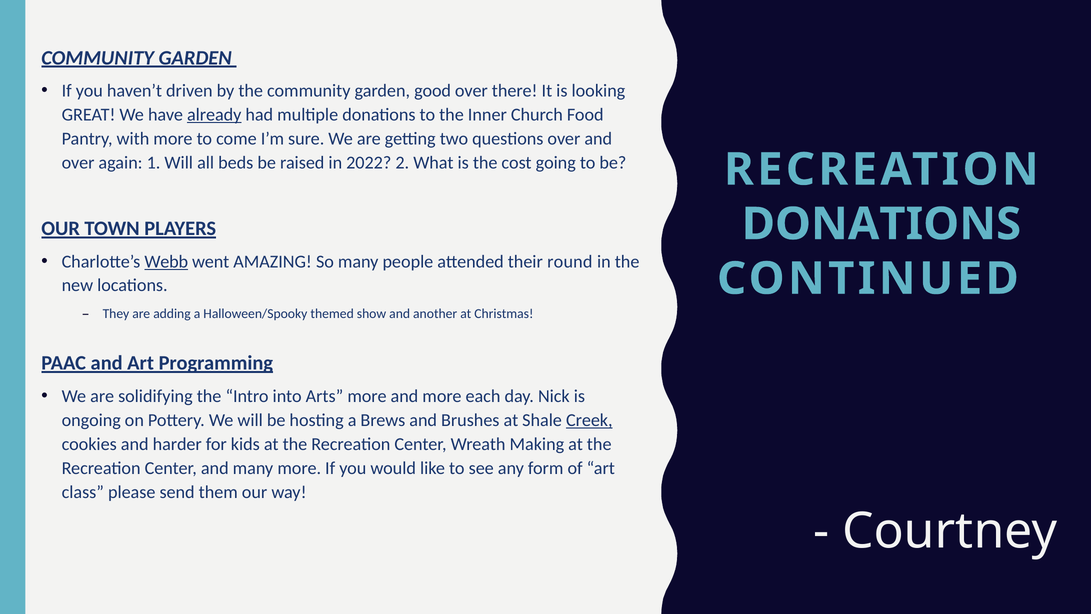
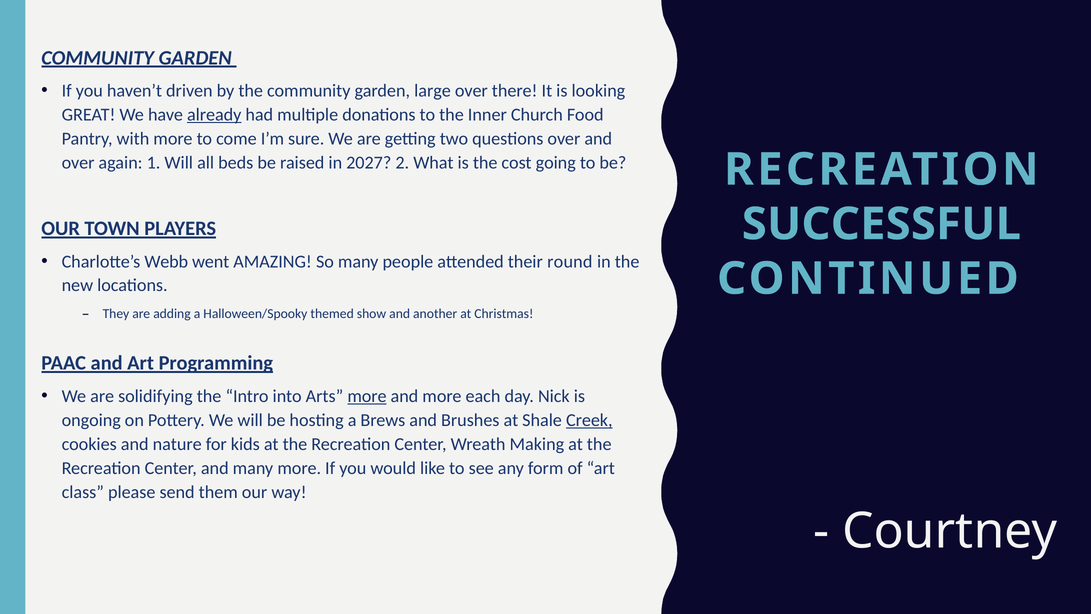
good: good -> large (433, 91)
2022: 2022 -> 2027 (369, 163)
DONATIONS: DONATIONS -> SUCCESSFUL (881, 224)
Webb underline: present -> none (166, 261)
more underline: none -> present (367, 396)
harder: harder -> nature (177, 444)
